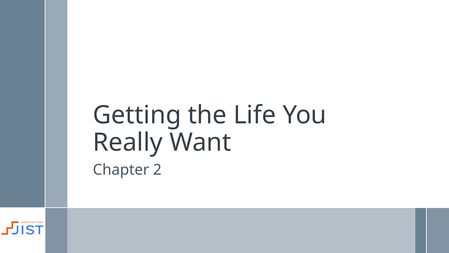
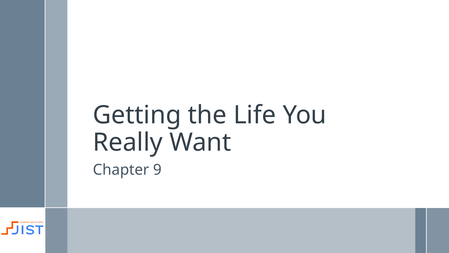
2: 2 -> 9 (157, 170)
